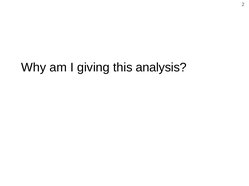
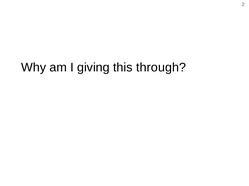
analysis: analysis -> through (161, 68)
